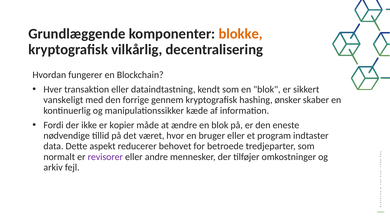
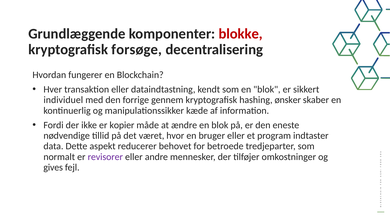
blokke colour: orange -> red (241, 34)
vilkårlig: vilkårlig -> forsøge (137, 49)
vanskeligt: vanskeligt -> individuel (63, 100)
arkiv: arkiv -> gives (53, 167)
